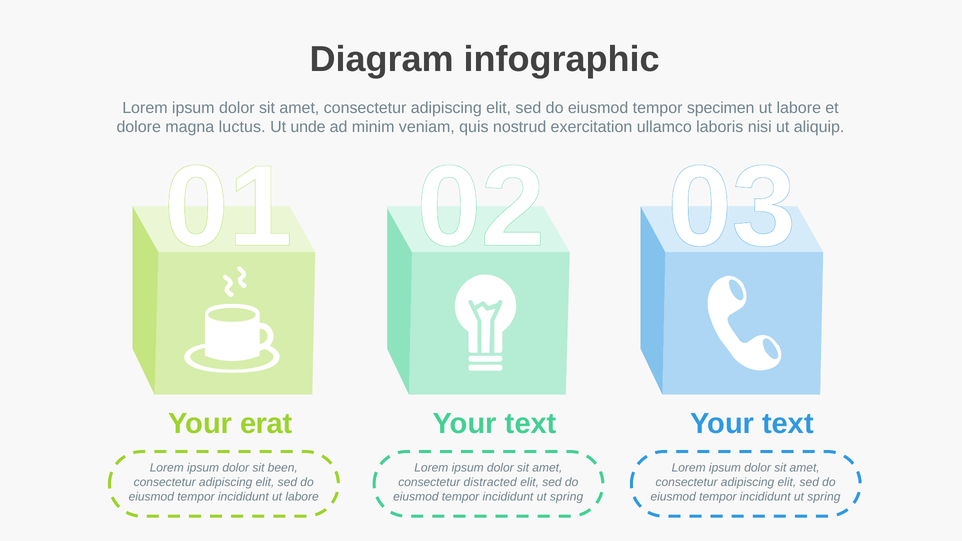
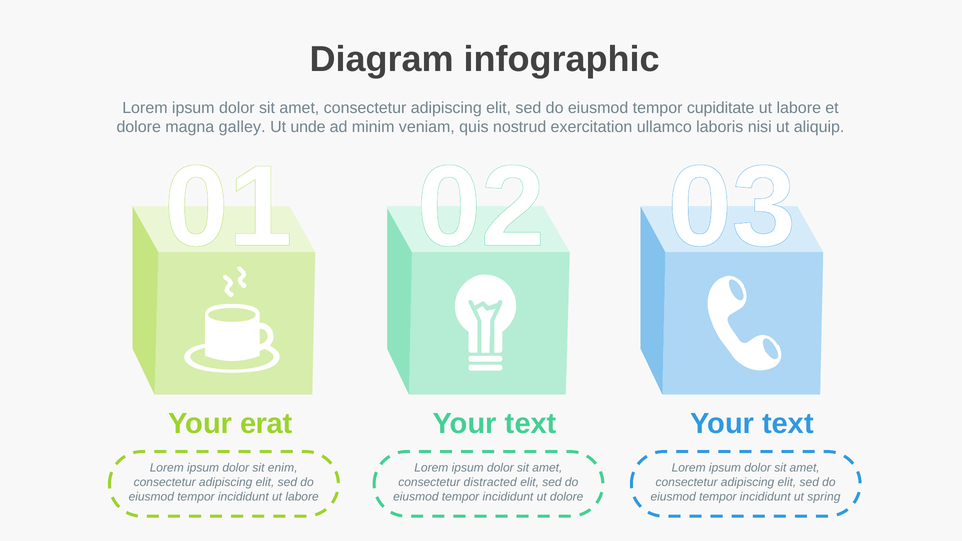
specimen: specimen -> cupiditate (721, 108)
luctus: luctus -> galley (242, 127)
been: been -> enim (283, 468)
spring: spring -> dolore (567, 497)
